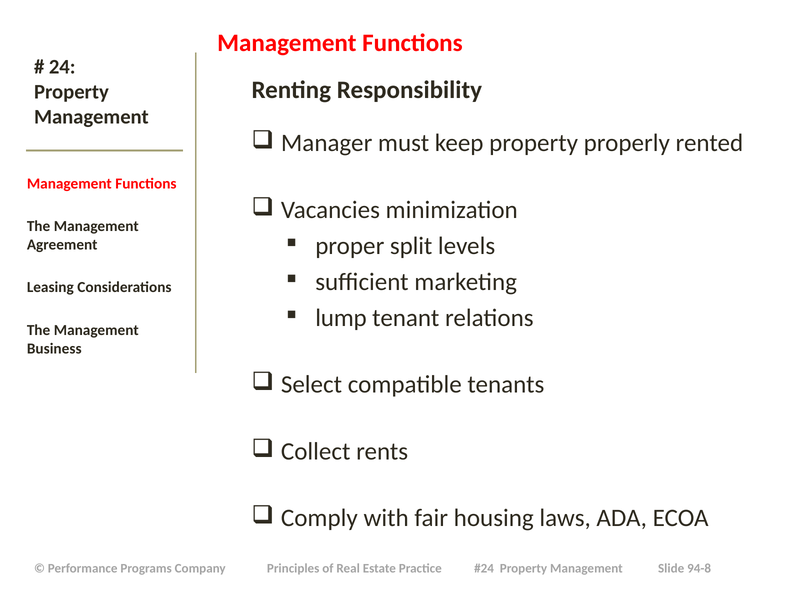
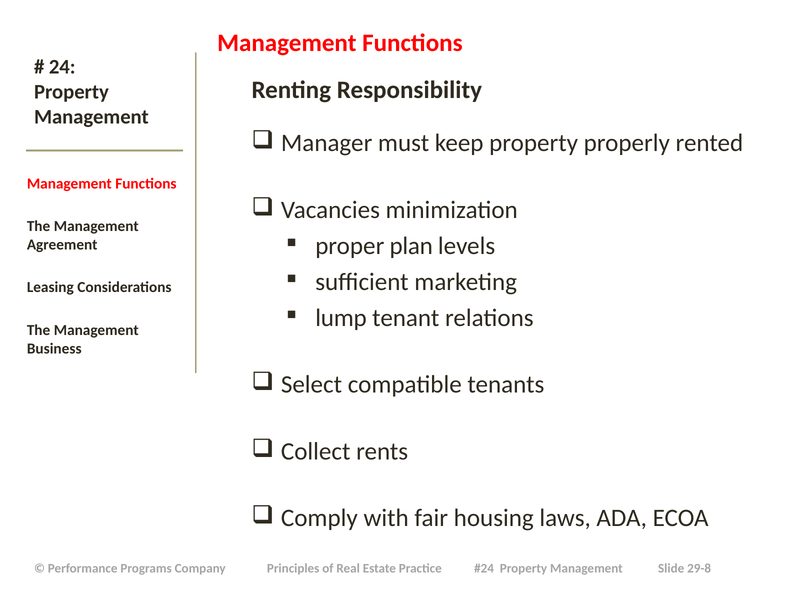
split: split -> plan (411, 246)
94-8: 94-8 -> 29-8 (699, 568)
